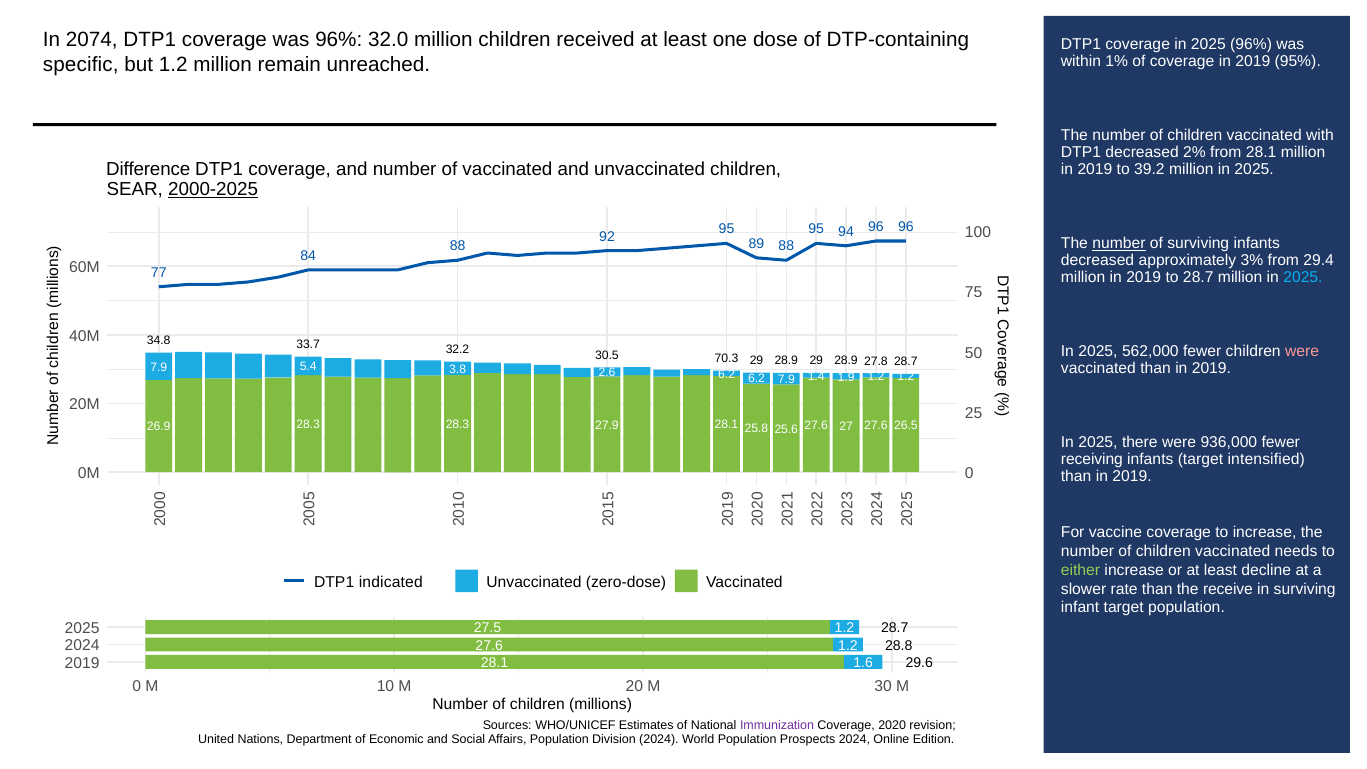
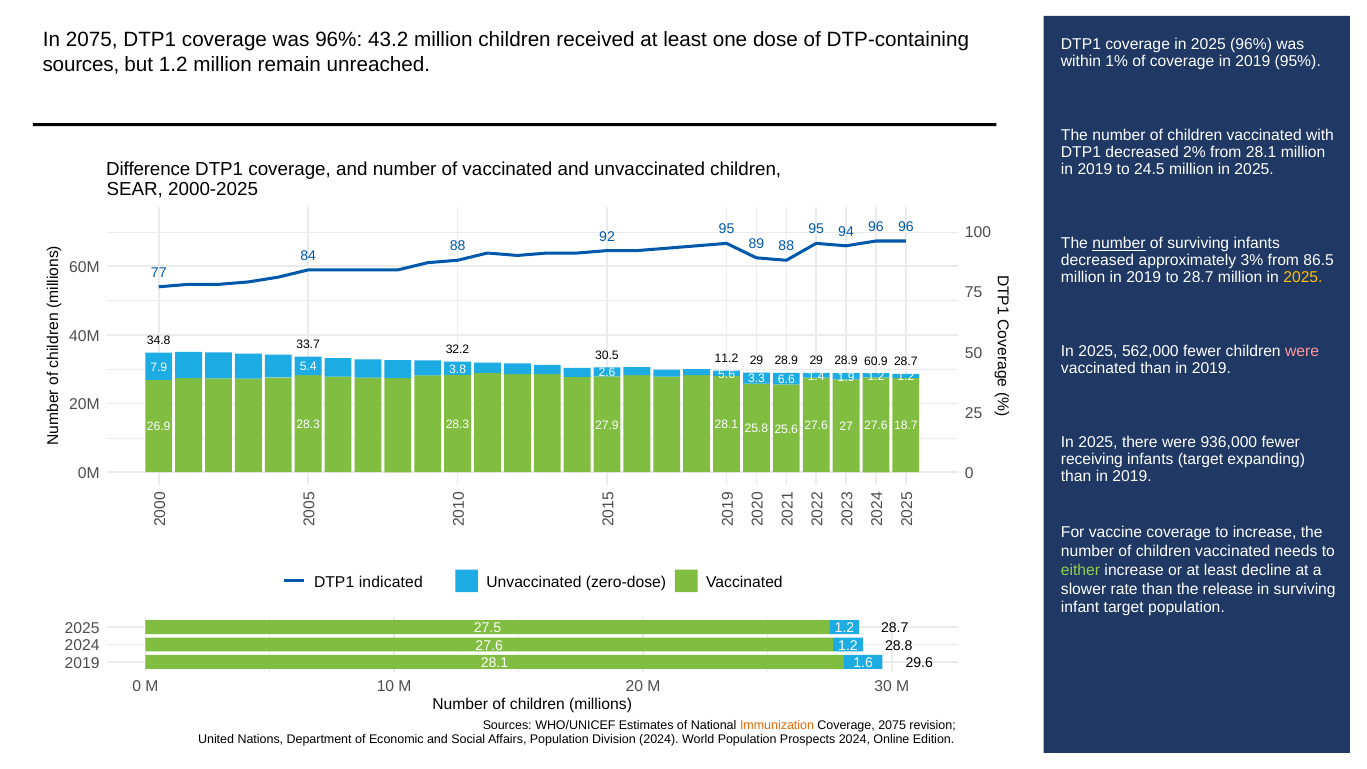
In 2074: 2074 -> 2075 (92, 39)
32.0: 32.0 -> 43.2 (388, 39)
specific: specific -> sources (81, 64)
39.2: 39.2 -> 24.5 (1149, 169)
2000-2025 underline: present -> none (213, 190)
29.4: 29.4 -> 86.5 (1319, 260)
2025 colour: light blue -> yellow (1303, 277)
70.3: 70.3 -> 11.2 (727, 358)
27.8: 27.8 -> 60.9 (876, 361)
6.2: 6.2 -> 5.6 (727, 374)
6.2: 6.2 -> 3.3 (756, 379)
7.9: 7.9 -> 6.6 (786, 379)
26.5: 26.5 -> 18.7 (906, 426)
intensified: intensified -> expanding (1266, 459)
receive: receive -> release (1228, 589)
Immunization colour: purple -> orange (777, 725)
Coverage 2020: 2020 -> 2075 (892, 725)
